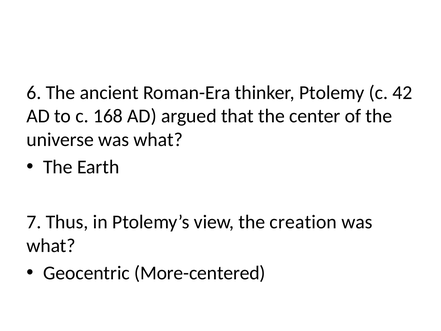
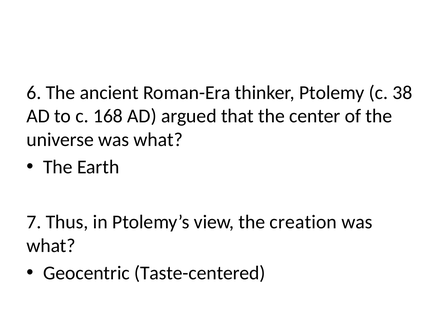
42: 42 -> 38 (402, 93)
More-centered: More-centered -> Taste-centered (200, 273)
